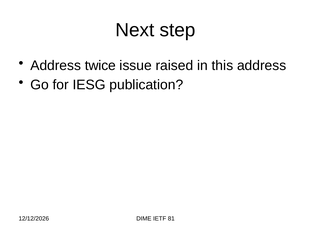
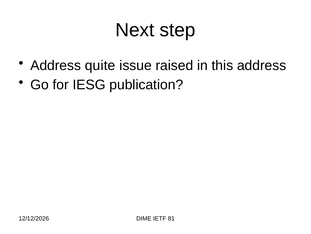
twice: twice -> quite (100, 65)
